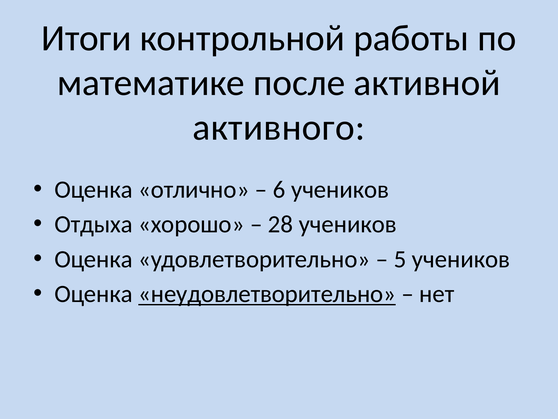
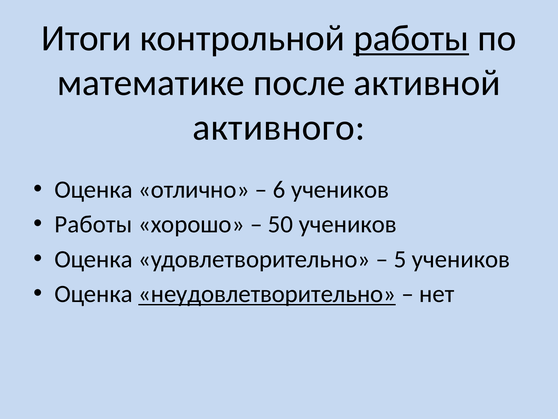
работы underline: none -> present (411, 38)
Отдыха: Отдыха -> Работы (93, 224)
28: 28 -> 50 (280, 224)
